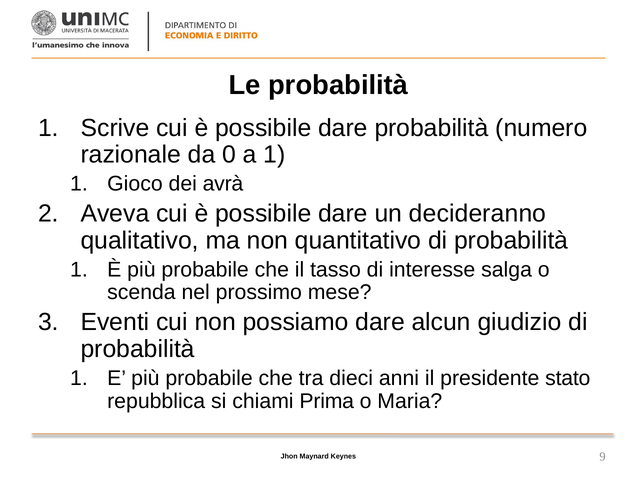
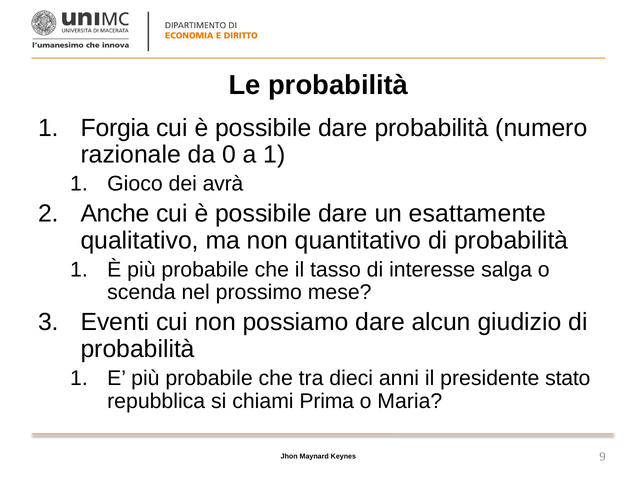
Scrive: Scrive -> Forgia (115, 128)
Aveva: Aveva -> Anche (115, 214)
decideranno: decideranno -> esattamente (478, 214)
